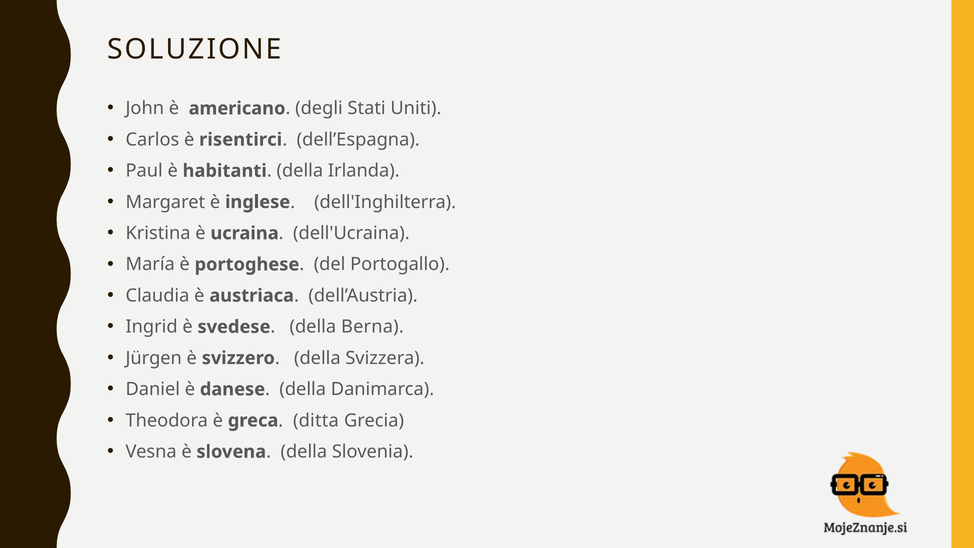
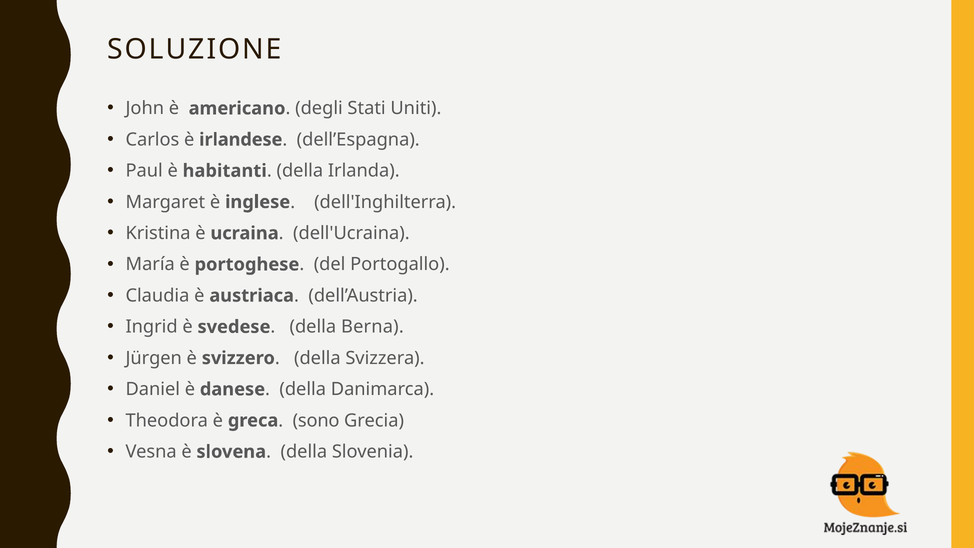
risentirci: risentirci -> irlandese (241, 140)
ditta: ditta -> sono (316, 420)
